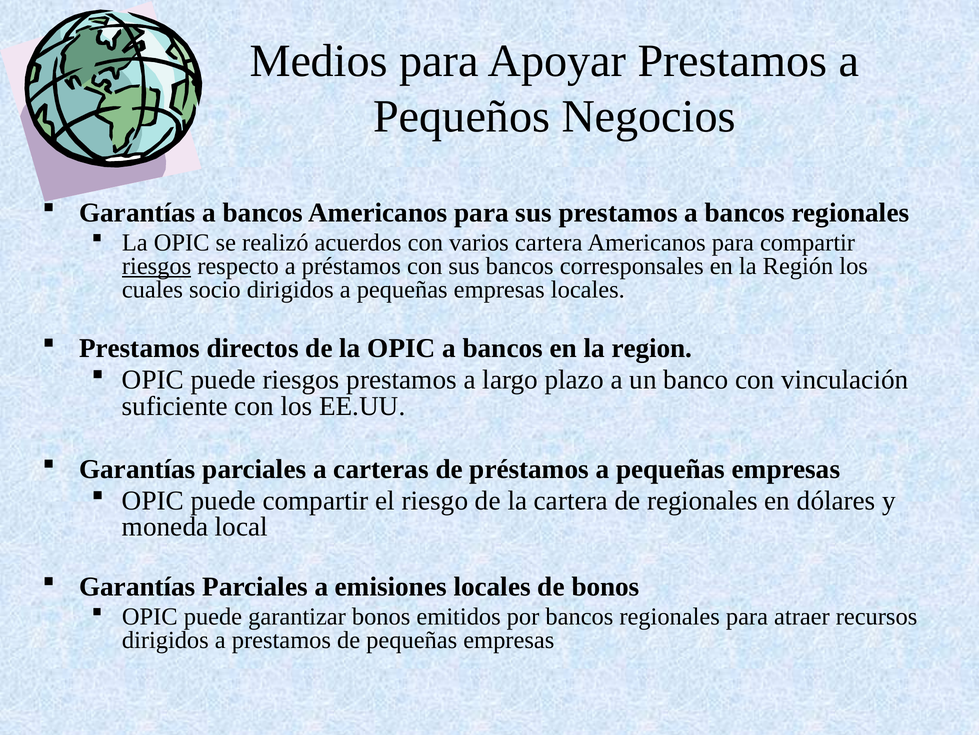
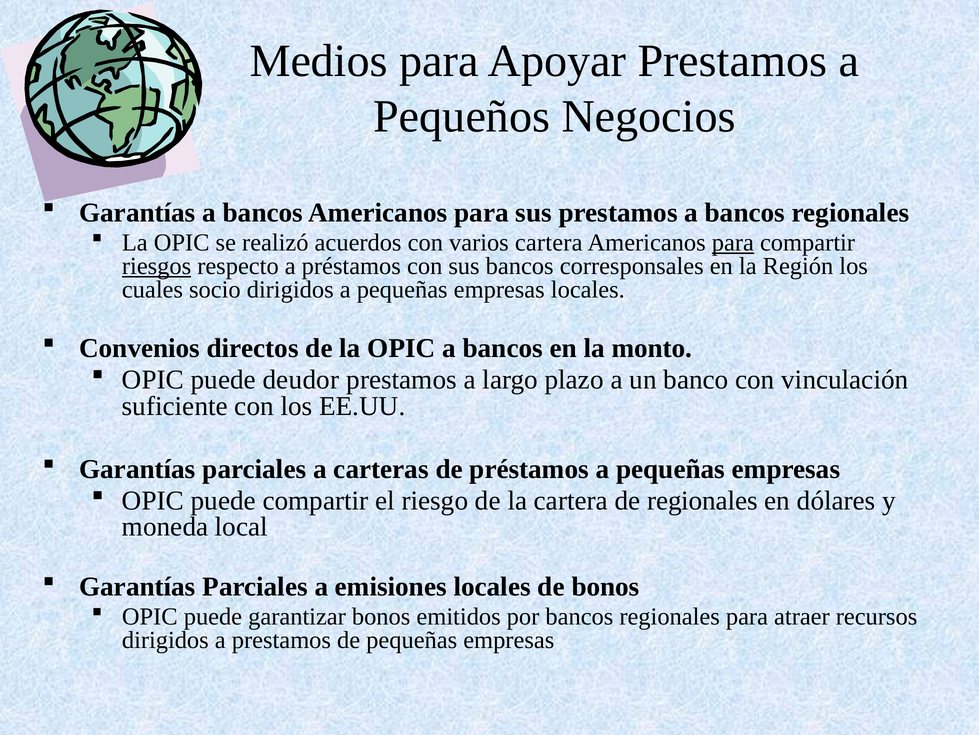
para underline: none -> present (733, 242)
Prestamos: Prestamos -> Convenios (140, 348)
region: region -> monto (652, 348)
puede riesgos: riesgos -> deudor (301, 380)
